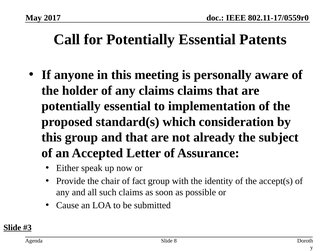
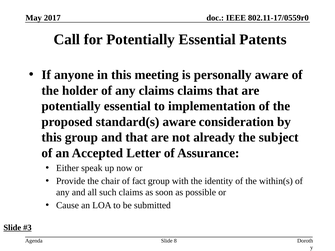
standard(s which: which -> aware (179, 122)
accept(s: accept(s -> within(s (276, 181)
